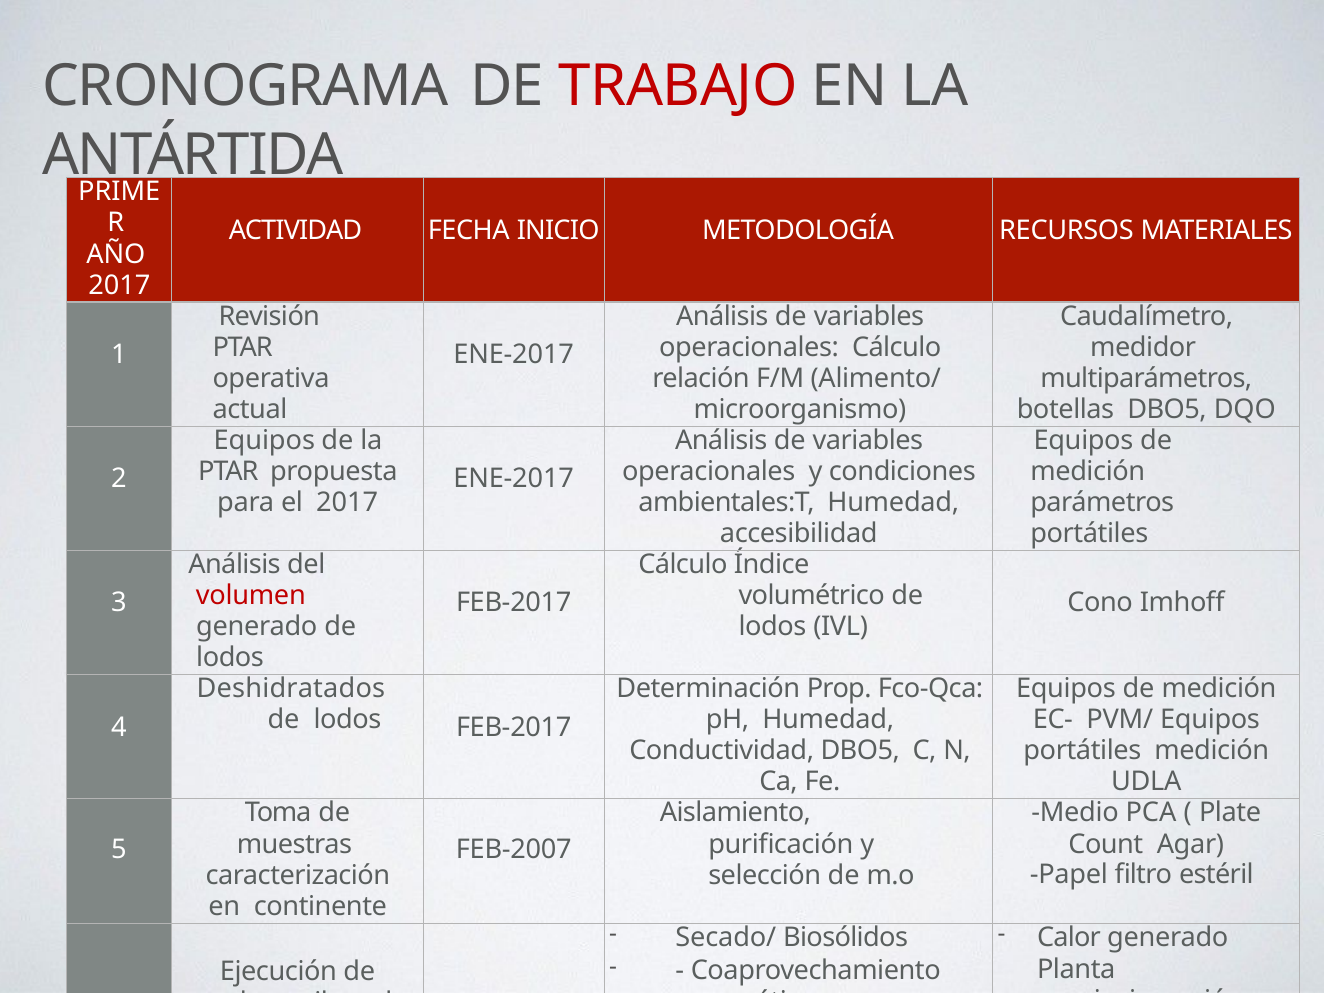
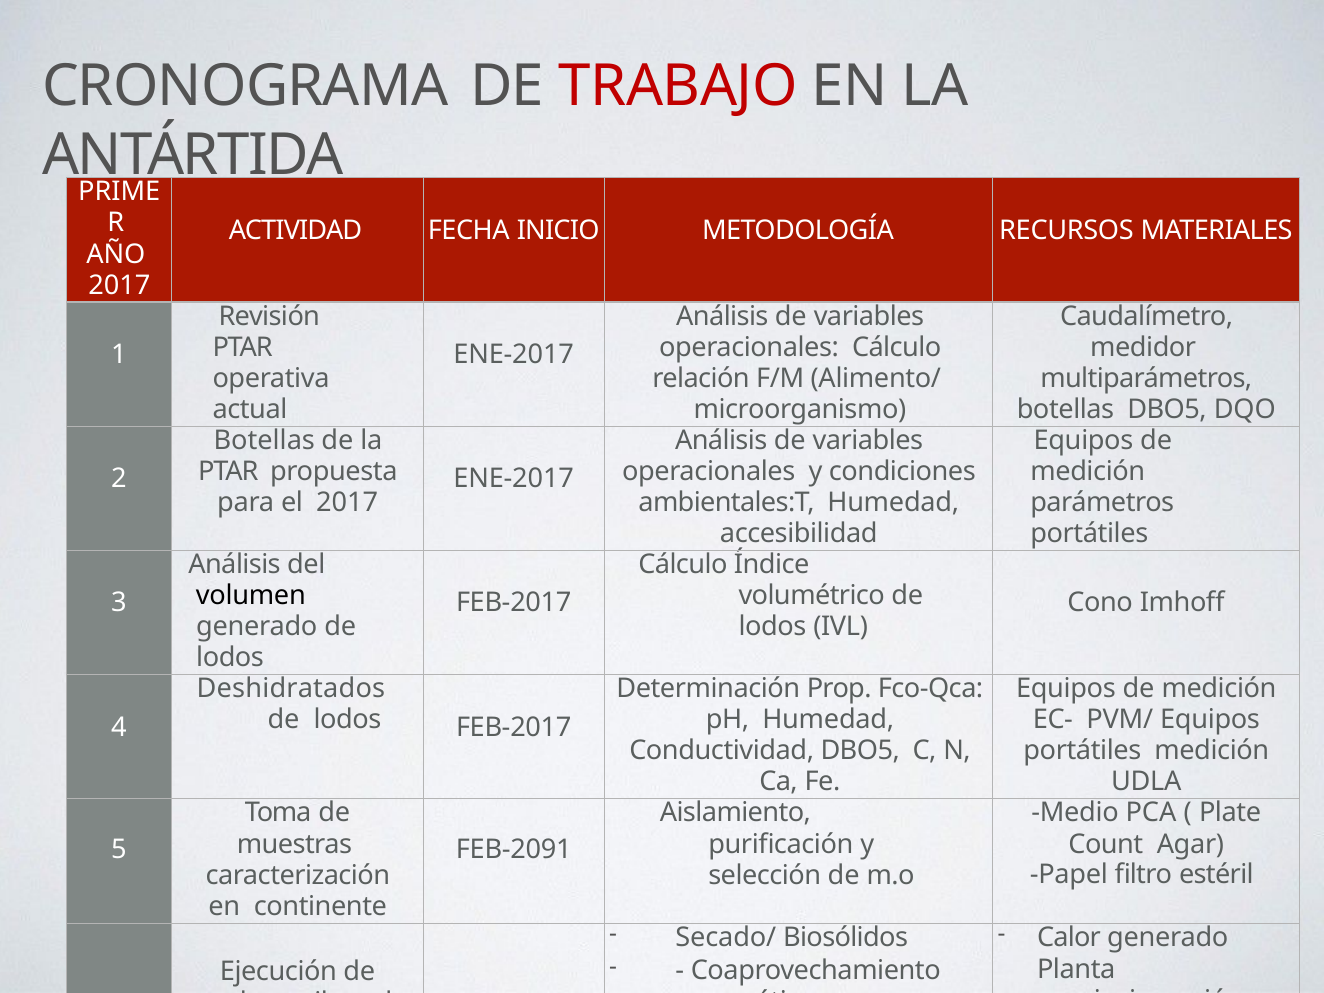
Equipos: Equipos -> Botellas (264, 440)
volumen colour: red -> black (251, 596)
FEB-2007: FEB-2007 -> FEB-2091 (514, 850)
